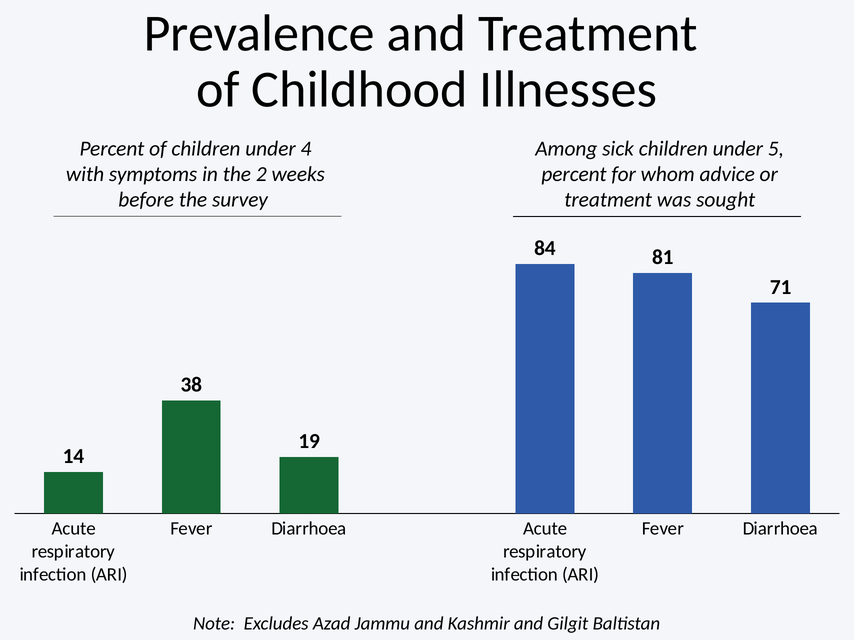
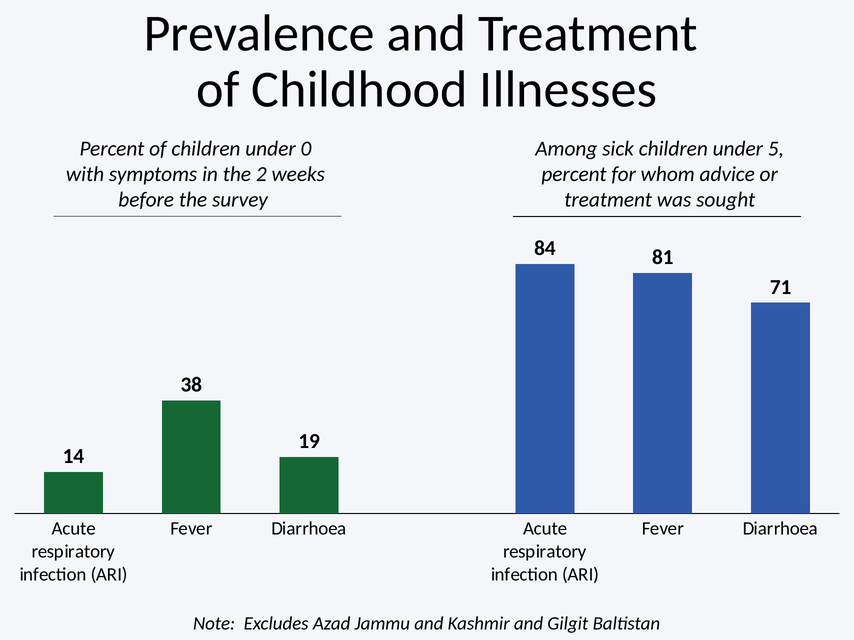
4: 4 -> 0 (306, 149)
